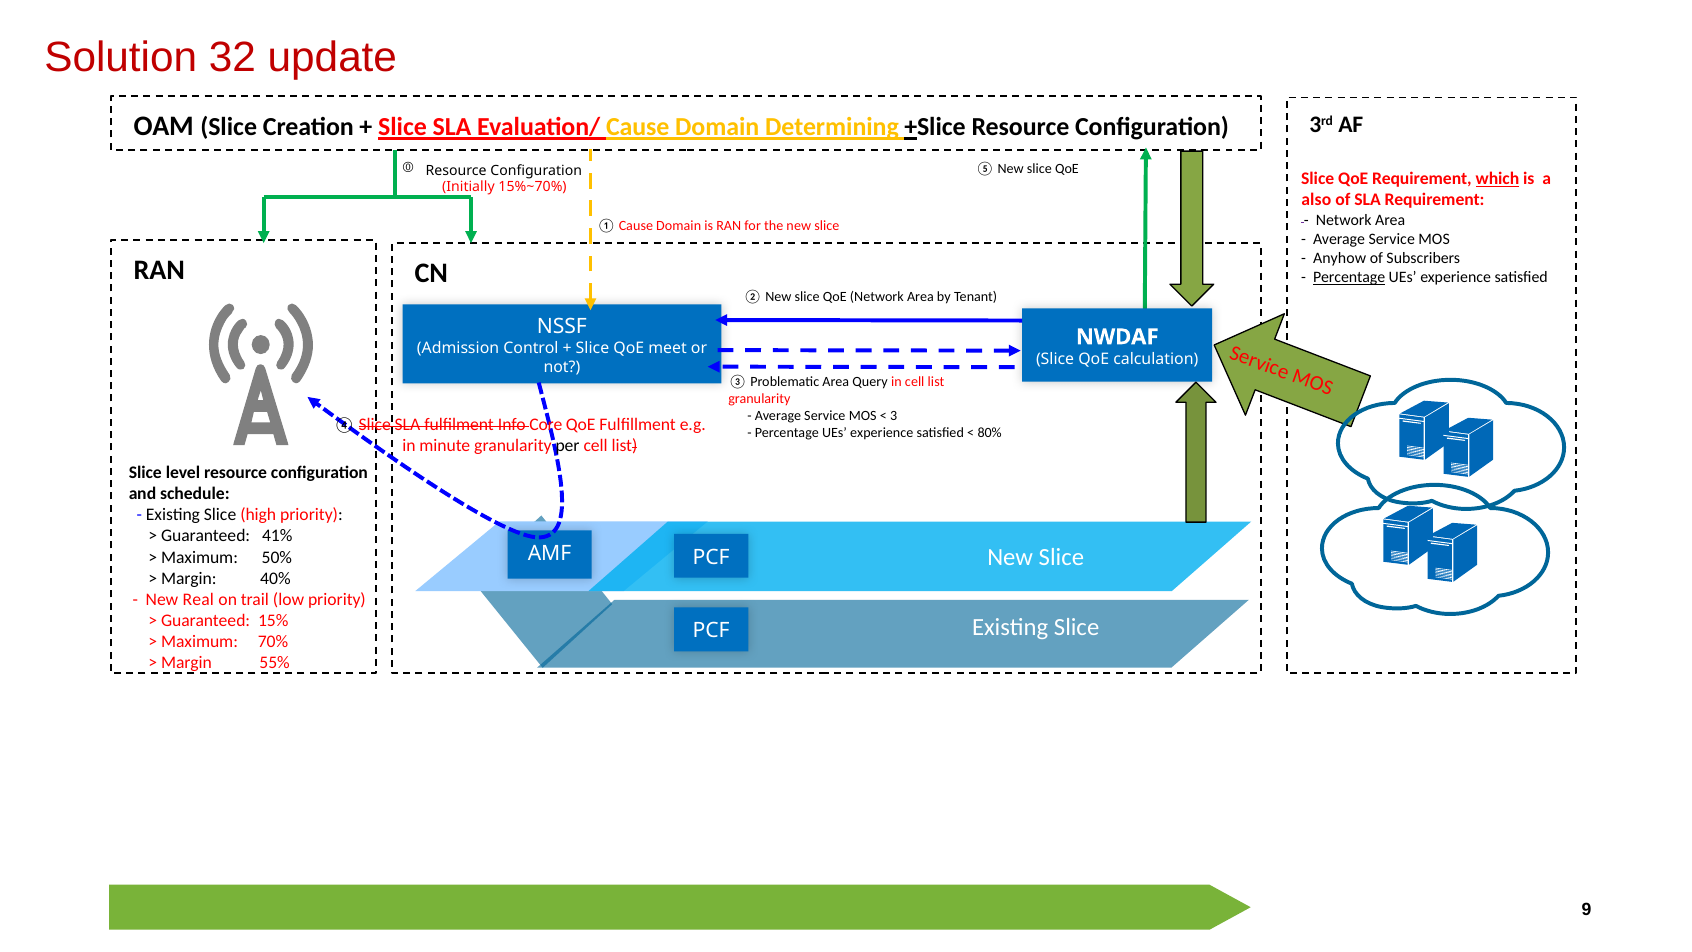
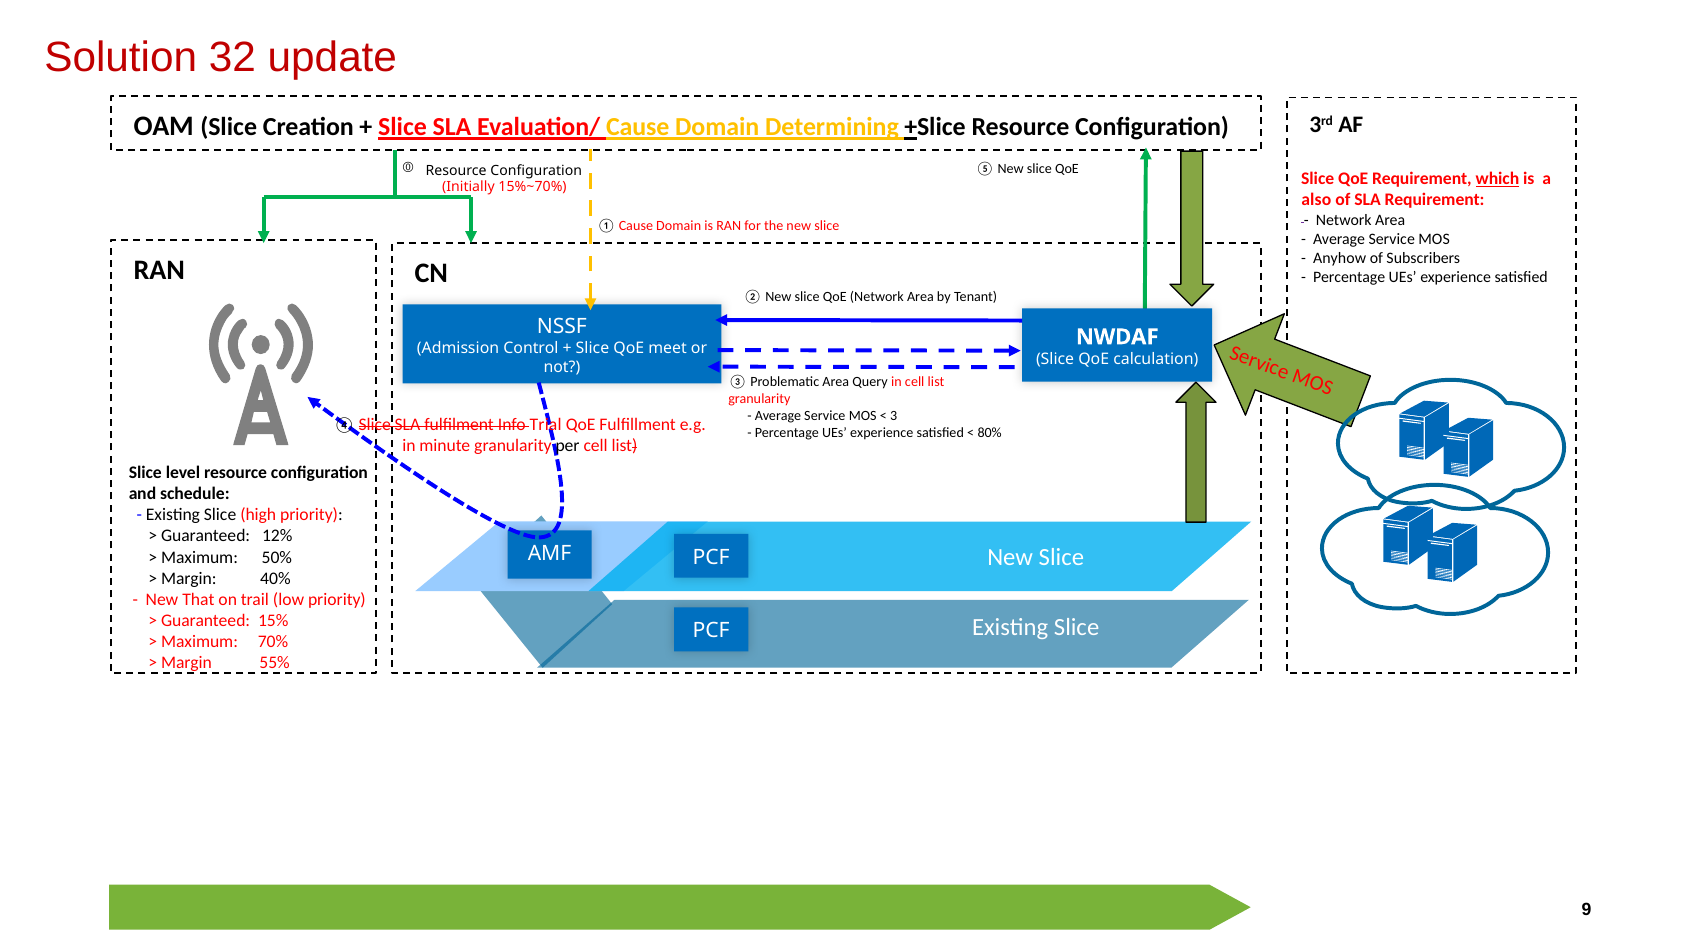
Percentage underline: present -> none (1349, 277)
Core: Core -> Trial (546, 424)
41%: 41% -> 12% (277, 536)
Real: Real -> That (198, 599)
